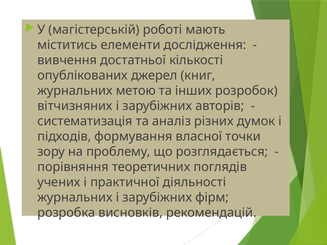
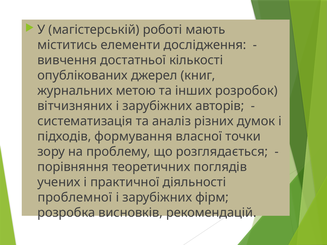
журнальних: журнальних -> проблемної (75, 198)
